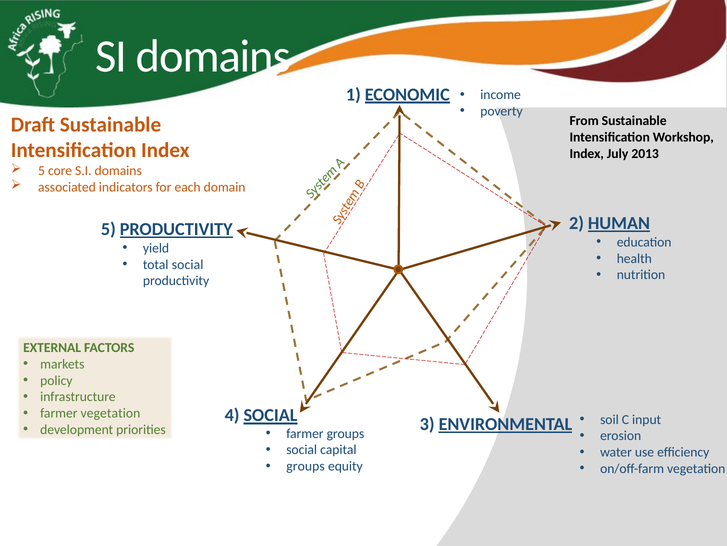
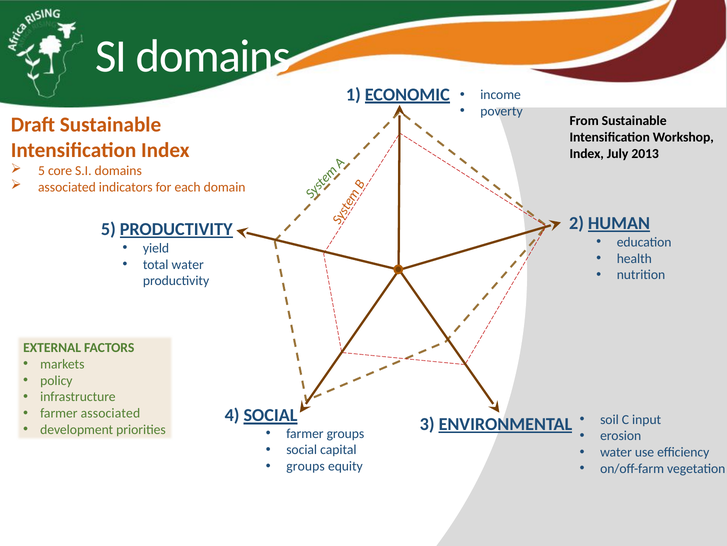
total social: social -> water (188, 264)
farmer vegetation: vegetation -> associated (110, 413)
